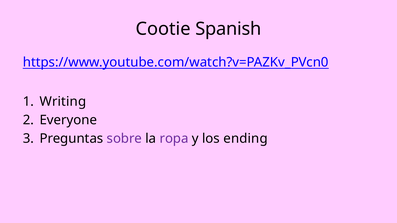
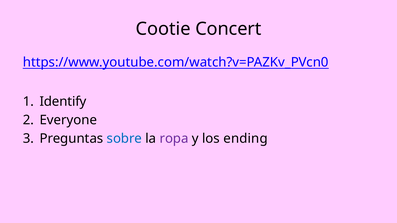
Spanish: Spanish -> Concert (228, 29)
Writing: Writing -> Identify (63, 102)
sobre colour: purple -> blue (124, 139)
